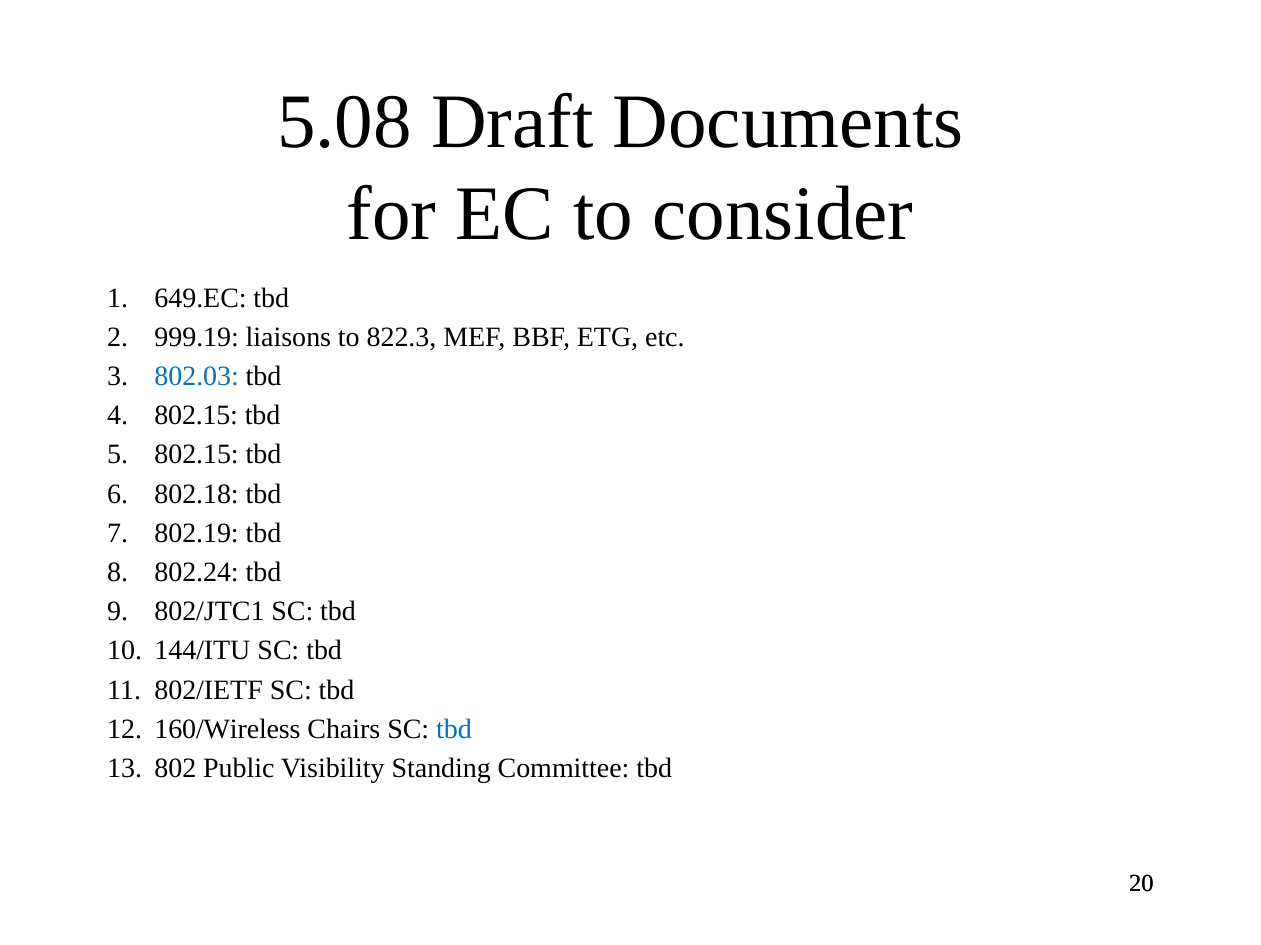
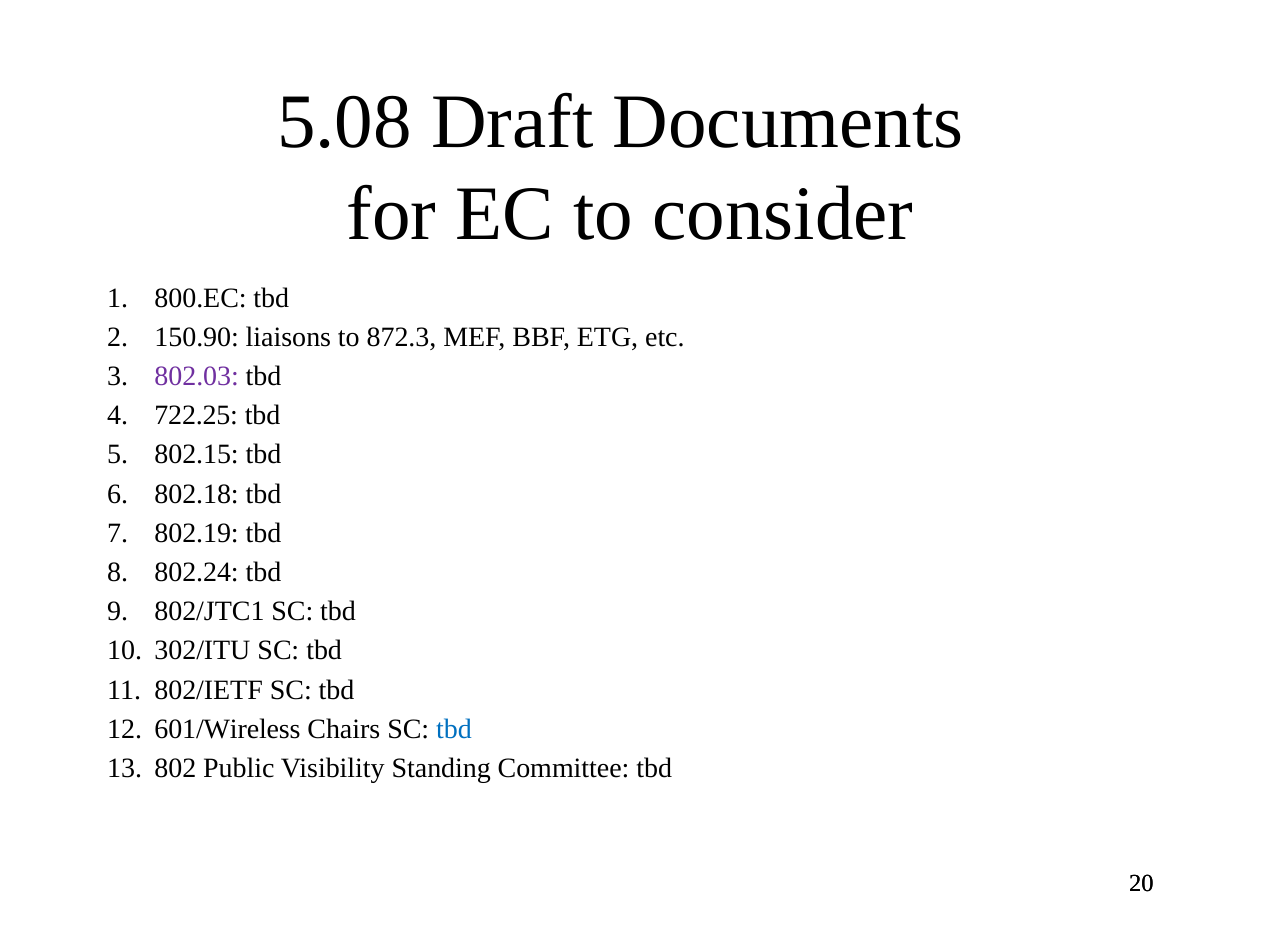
649.EC: 649.EC -> 800.EC (201, 298)
999.19: 999.19 -> 150.90 (197, 337)
822.3: 822.3 -> 872.3 (402, 337)
802.03 colour: blue -> purple (197, 377)
802.15: 802.15 -> 722.25 (196, 416)
144/ITU: 144/ITU -> 302/ITU (202, 651)
160/Wireless: 160/Wireless -> 601/Wireless (228, 730)
